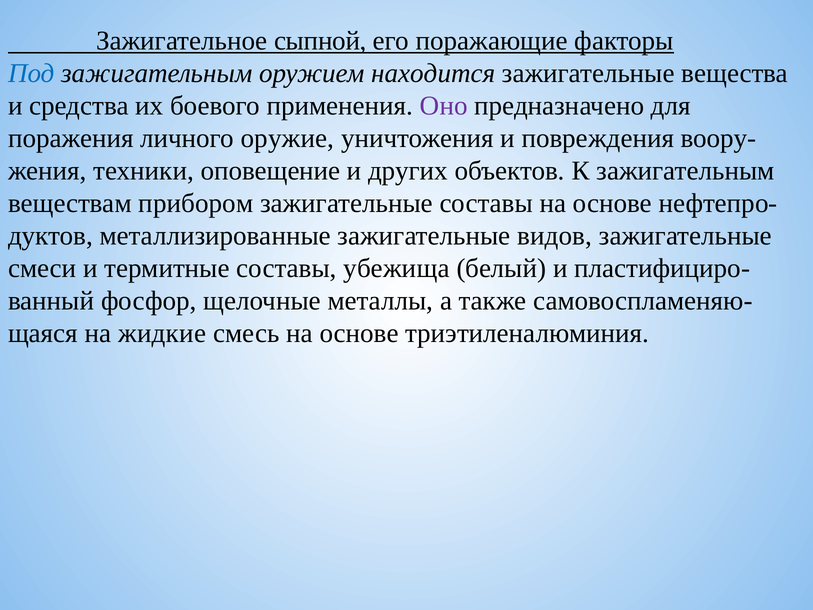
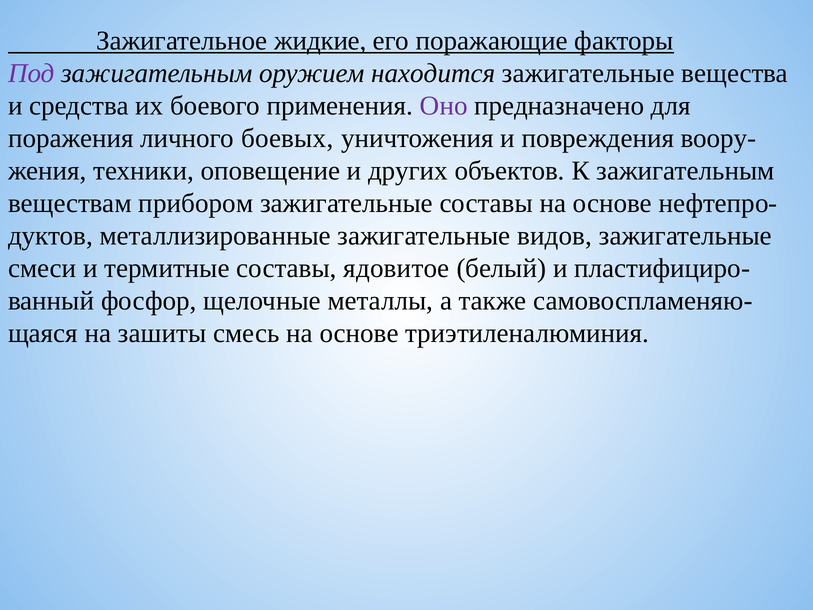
сыпной: сыпной -> жидкие (320, 41)
Под colour: blue -> purple (31, 73)
оружие: оружие -> боевых (287, 138)
убежища: убежища -> ядовитое (396, 268)
жидкие: жидкие -> зашиты (162, 333)
